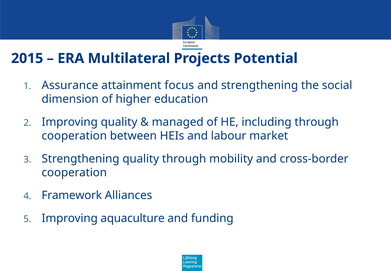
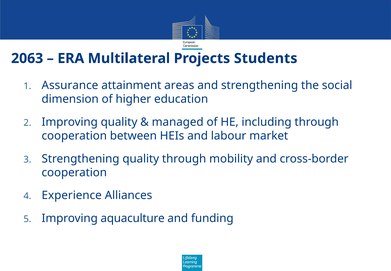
2015: 2015 -> 2063 (27, 58)
Potential: Potential -> Students (266, 58)
focus: focus -> areas (179, 85)
Framework: Framework -> Experience (72, 195)
